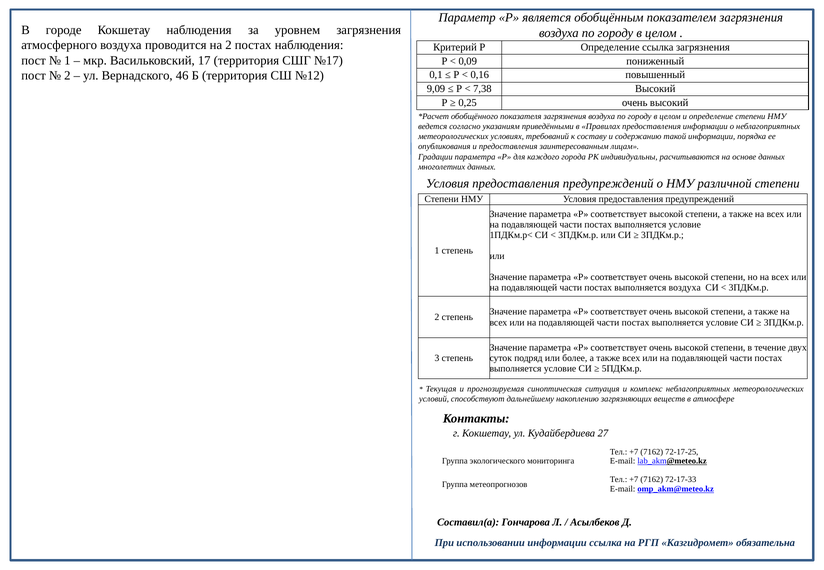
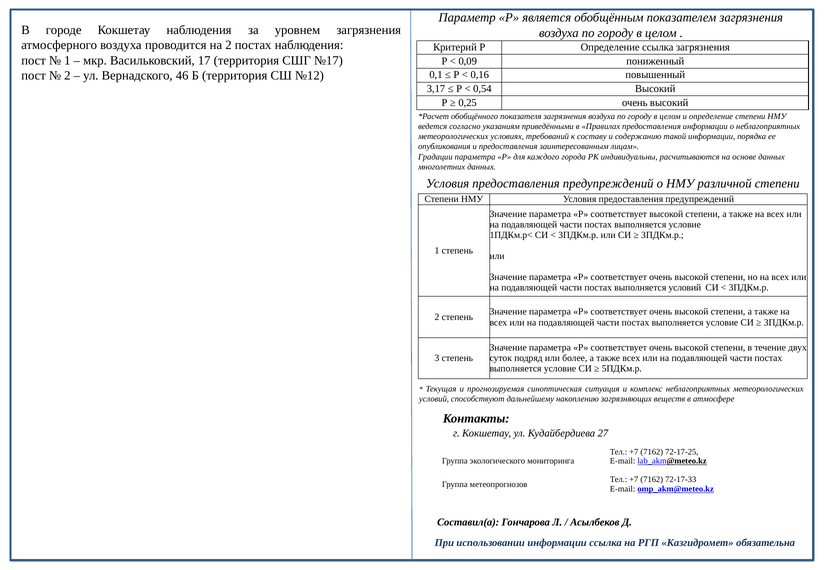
9,09: 9,09 -> 3,17 (436, 89)
7,38: 7,38 -> 0,54 (482, 89)
выполняется воздуха: воздуха -> условий (685, 288)
